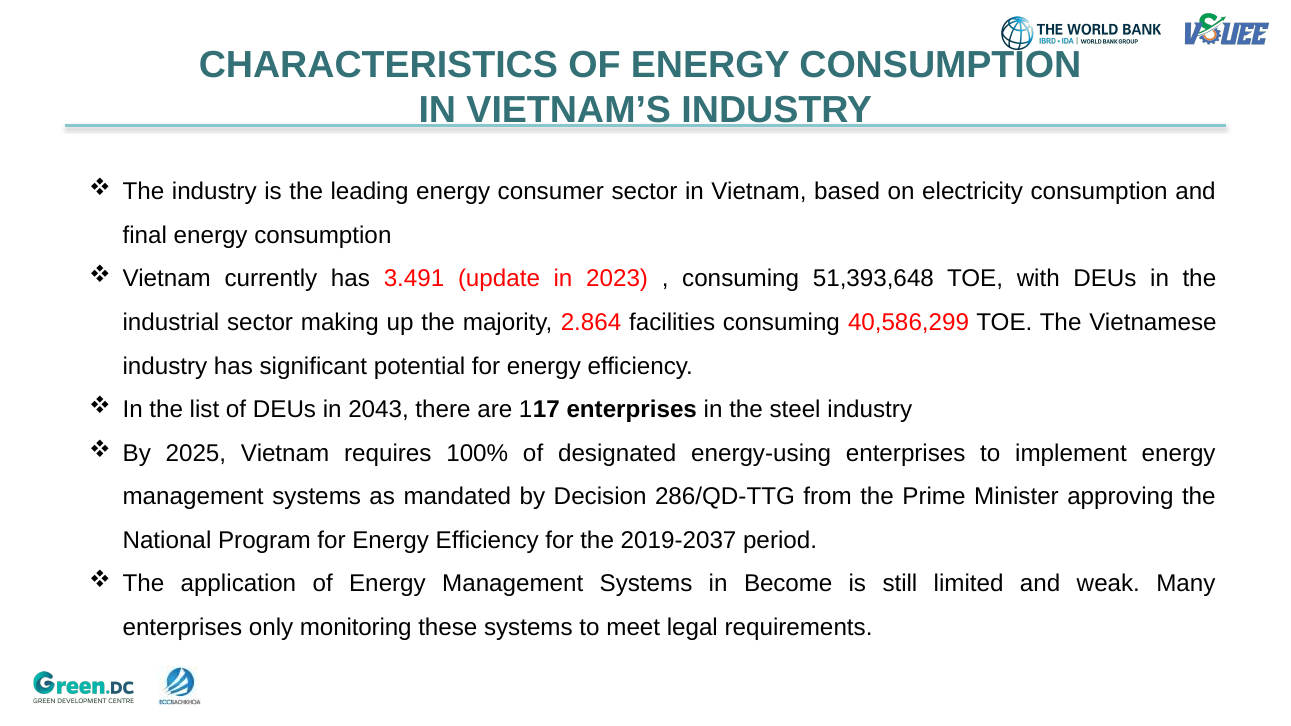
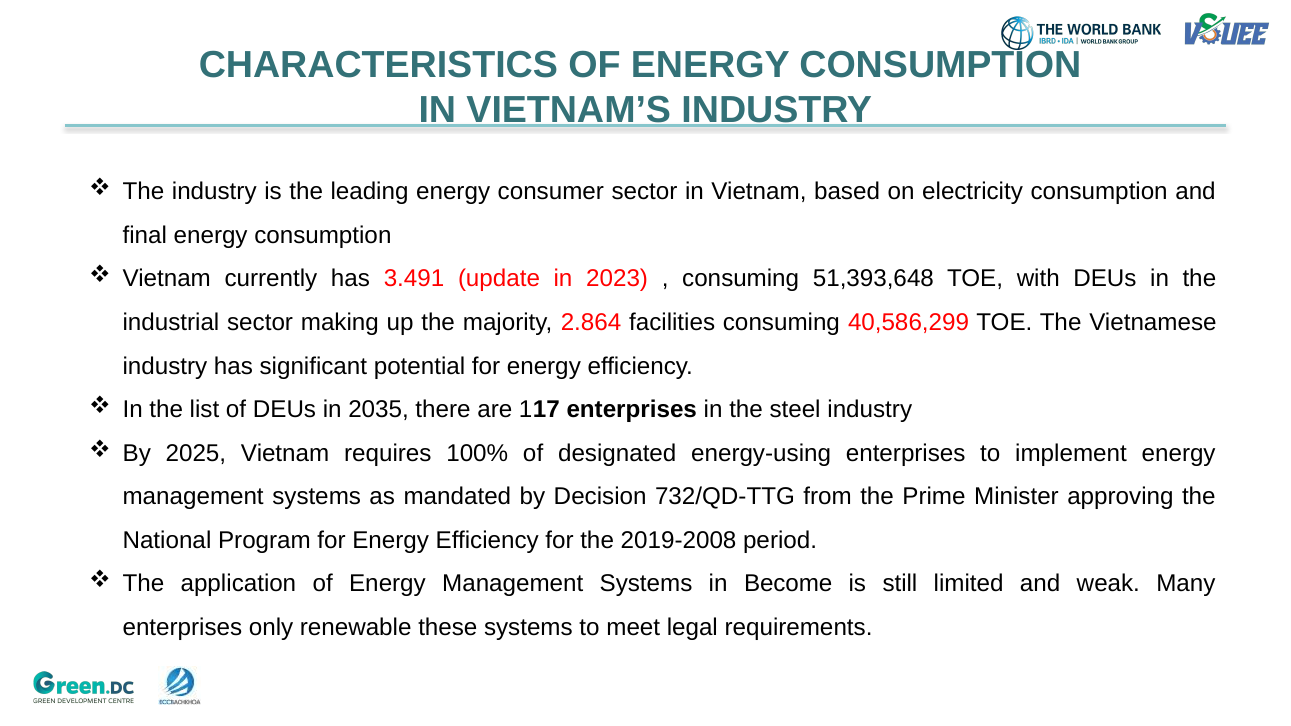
2043: 2043 -> 2035 (379, 410)
286/QD-TTG: 286/QD-TTG -> 732/QD-TTG (725, 497)
2019-2037: 2019-2037 -> 2019-2008 (679, 540)
monitoring: monitoring -> renewable (356, 628)
